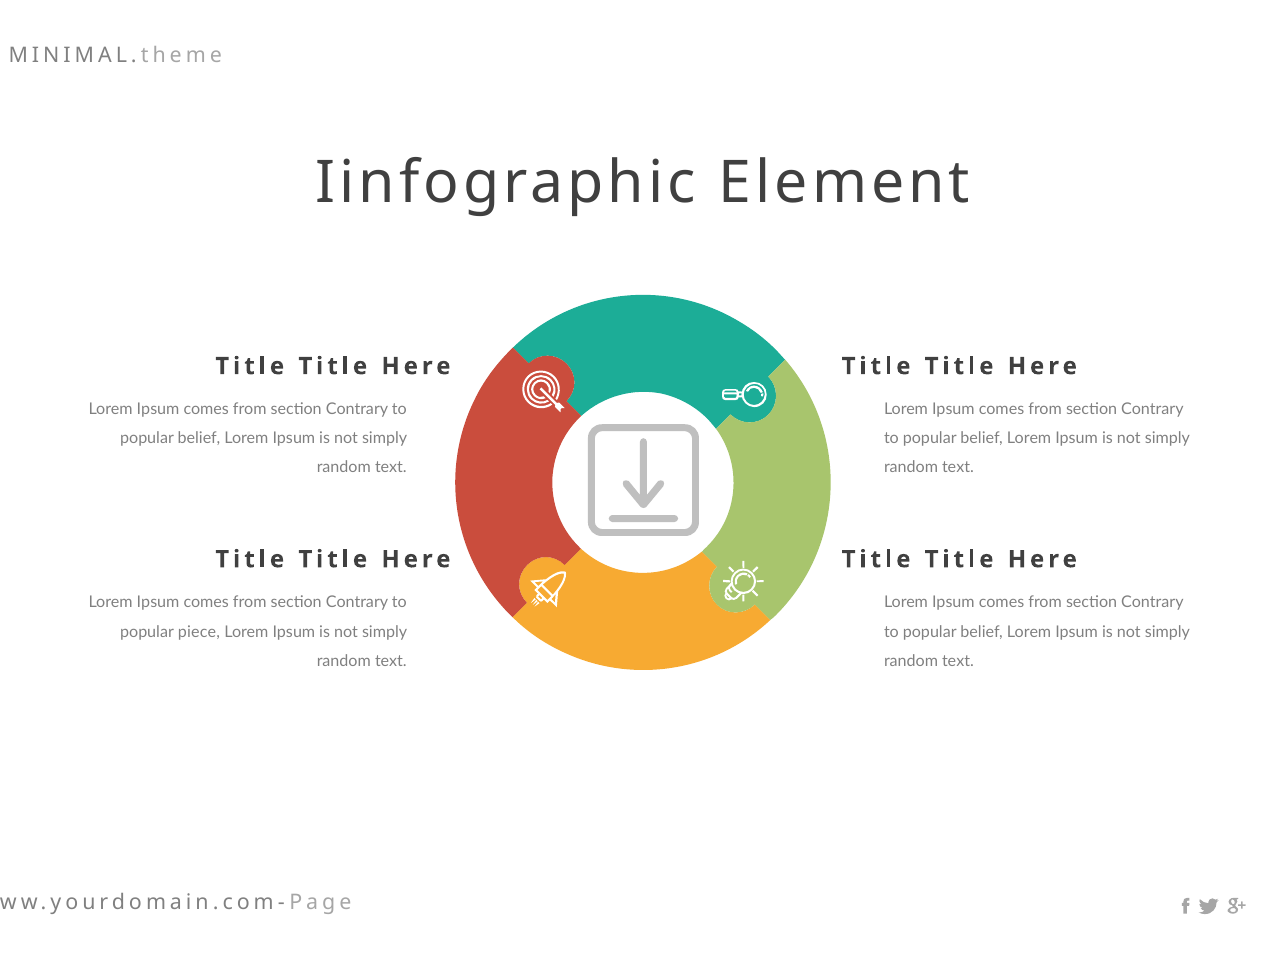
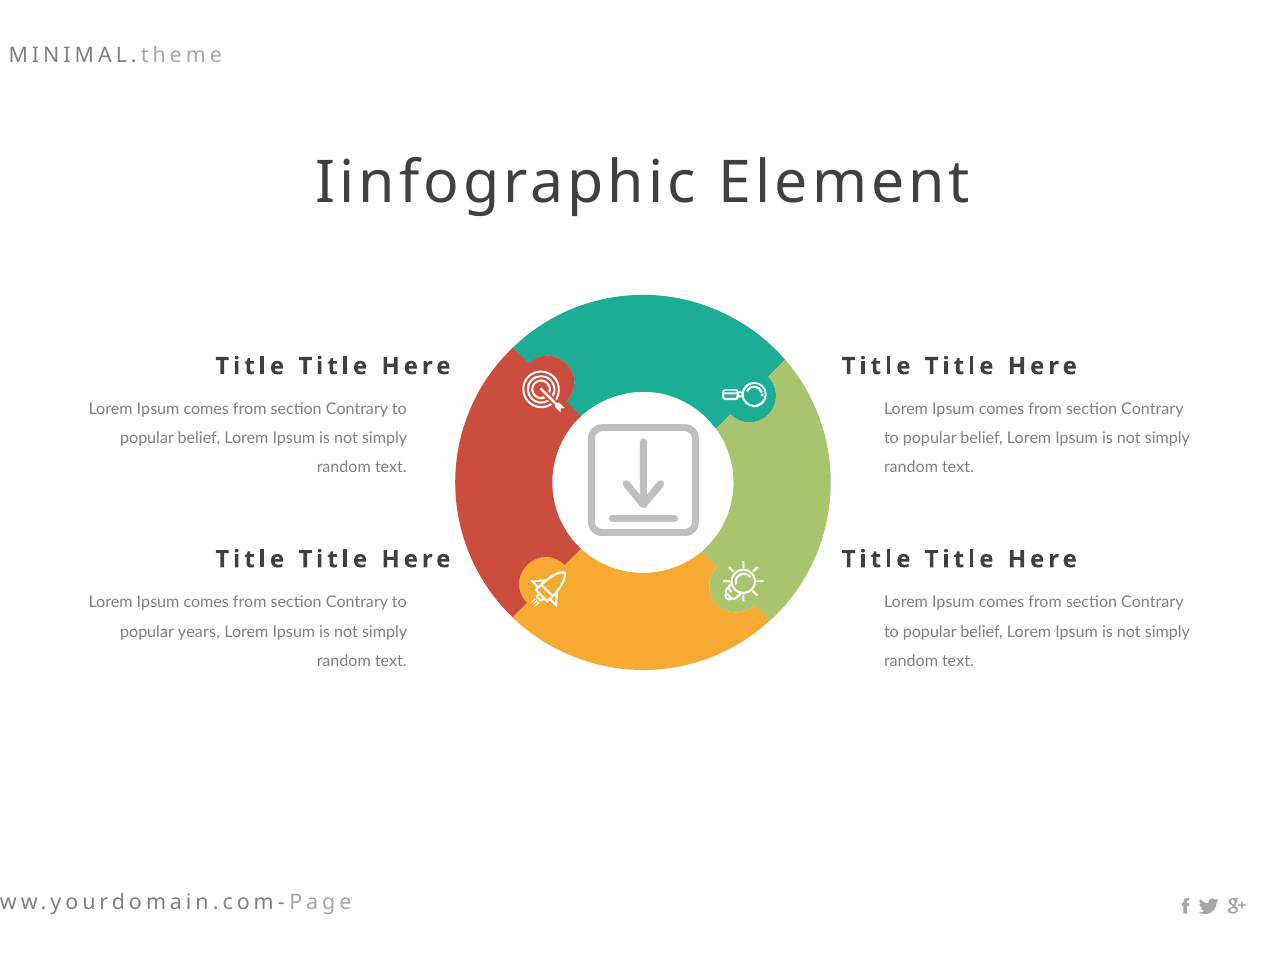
piece: piece -> years (199, 632)
